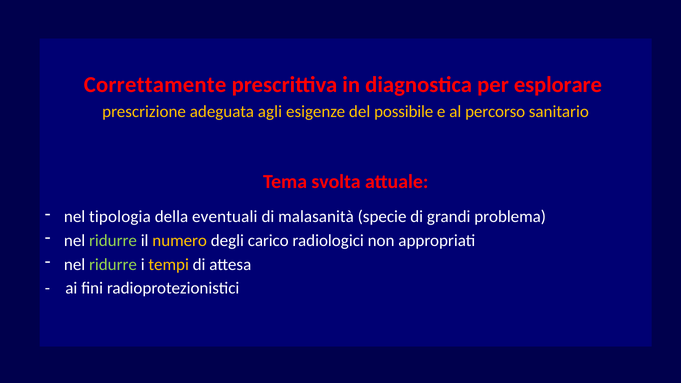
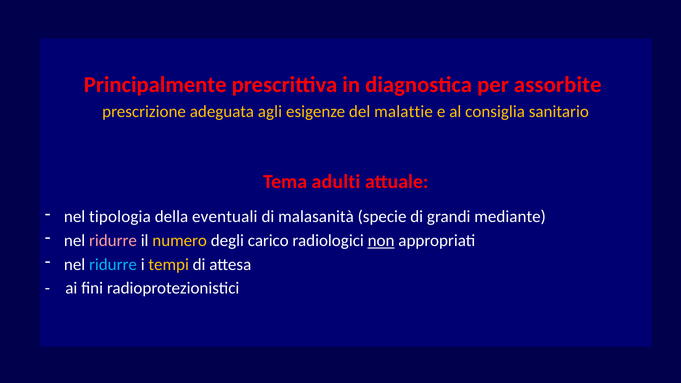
Correttamente: Correttamente -> Principalmente (155, 85)
esplorare: esplorare -> assorbite (558, 85)
possibile: possibile -> malattie (404, 112)
percorso: percorso -> consiglia (495, 112)
svolta: svolta -> adulti (336, 181)
problema: problema -> mediante (510, 217)
ridurre colour: light green -> pink (113, 241)
non underline: none -> present (381, 241)
ridurre colour: light green -> light blue (113, 264)
